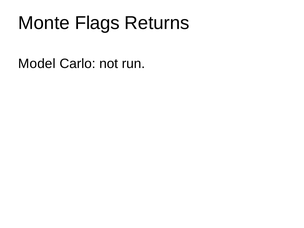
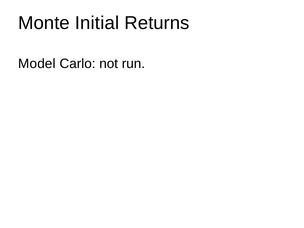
Flags: Flags -> Initial (97, 23)
